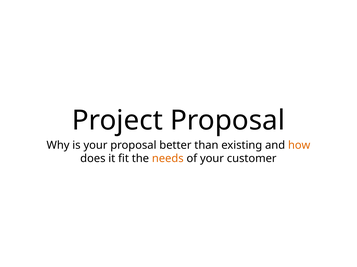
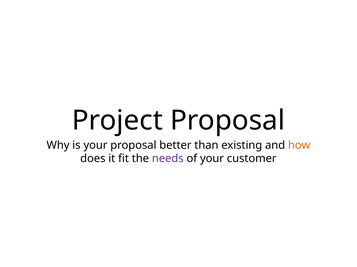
needs colour: orange -> purple (168, 159)
